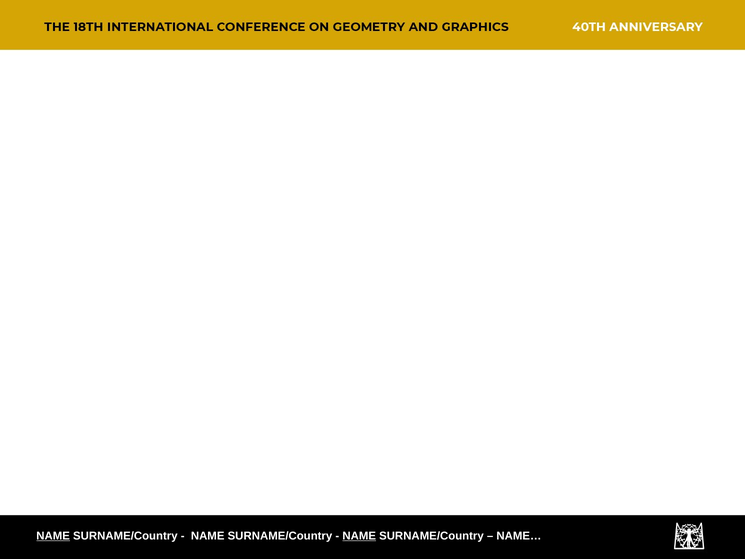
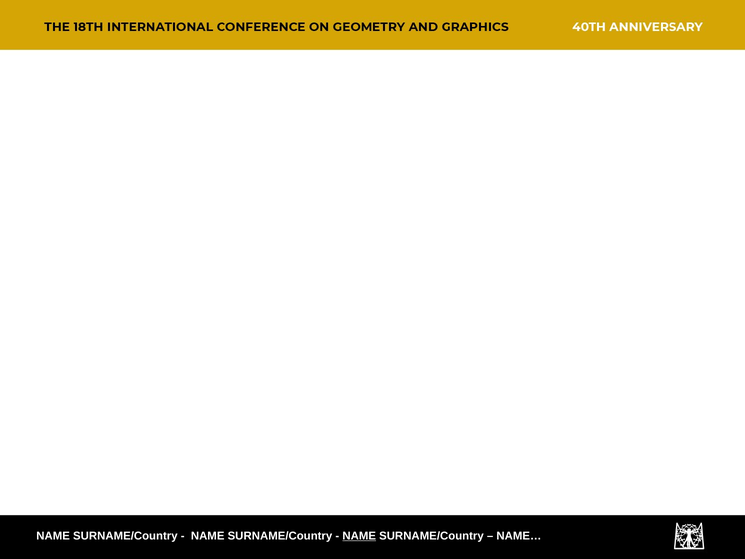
NAME underline: present -> none (53, 536)
